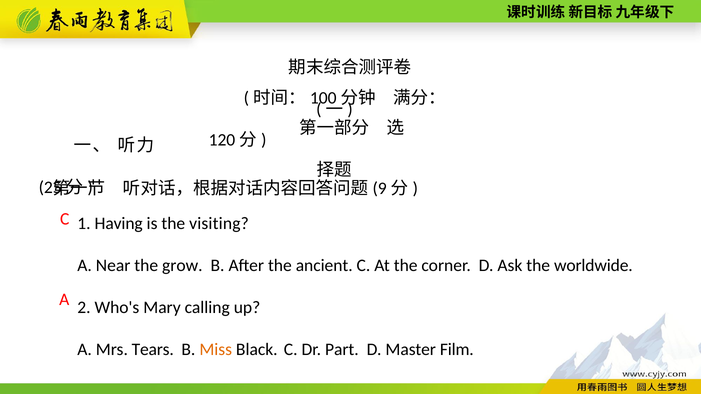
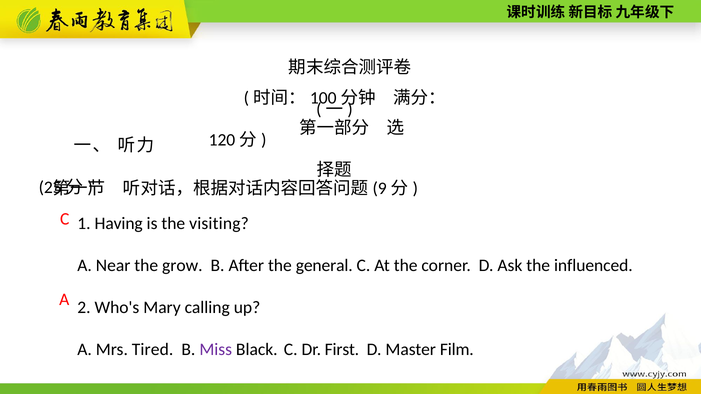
ancient: ancient -> general (324, 266)
worldwide: worldwide -> influenced (593, 266)
Tears: Tears -> Tired (153, 350)
Miss colour: orange -> purple (216, 350)
Part: Part -> First (342, 350)
